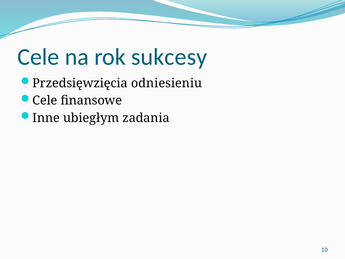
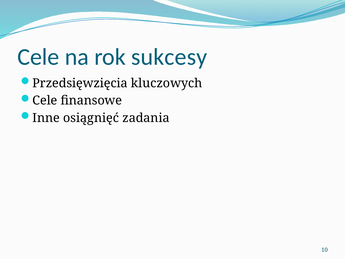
odniesieniu: odniesieniu -> kluczowych (167, 83)
ubiegłym: ubiegłym -> osiągnięć (91, 118)
